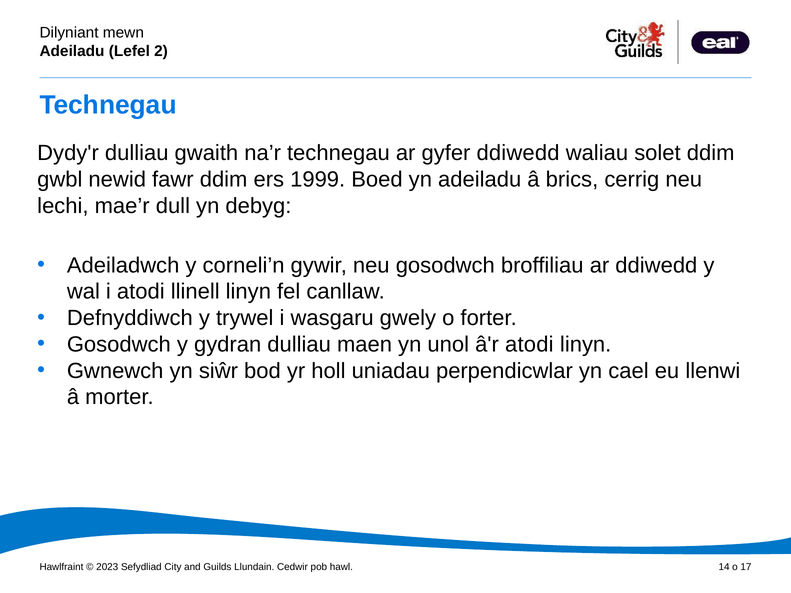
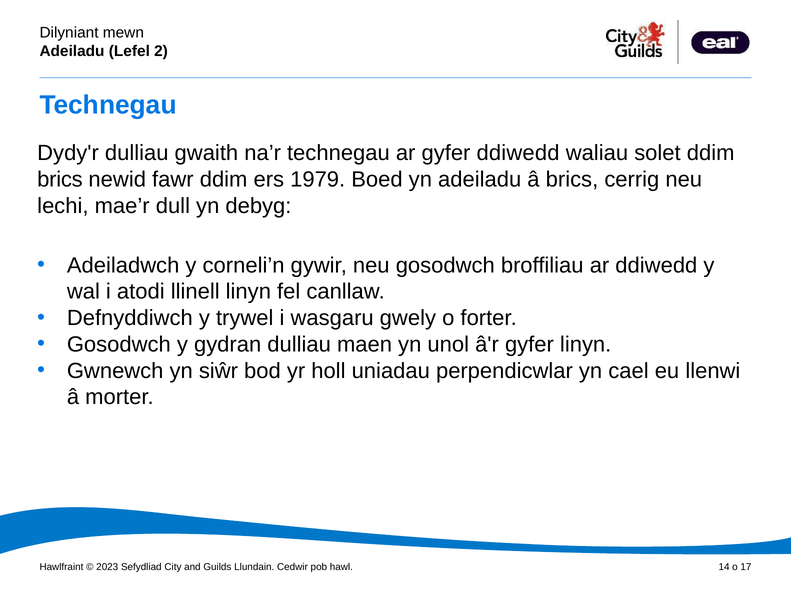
gwbl: gwbl -> brics (60, 180)
1999: 1999 -> 1979 (318, 180)
â'r atodi: atodi -> gyfer (529, 345)
